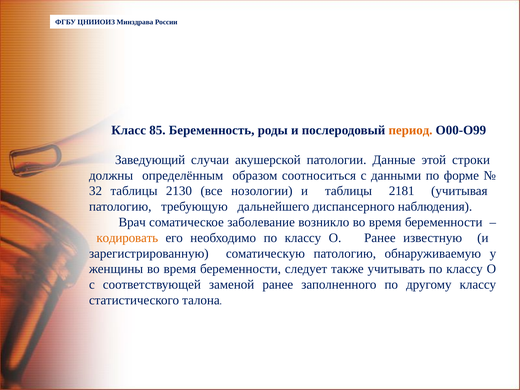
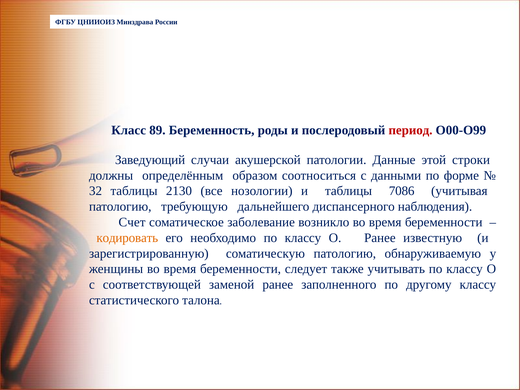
85: 85 -> 89 (157, 130)
период colour: orange -> red (411, 130)
2181: 2181 -> 7086 (402, 191)
Врач: Врач -> Счет (132, 222)
